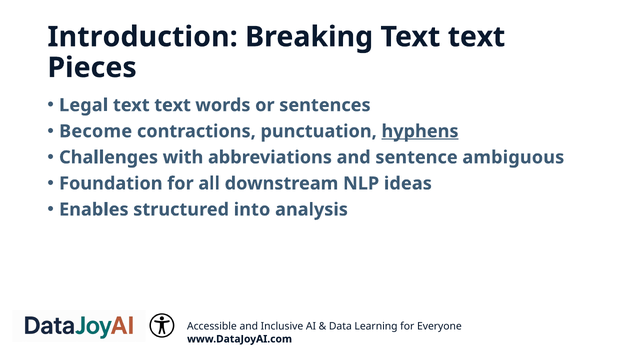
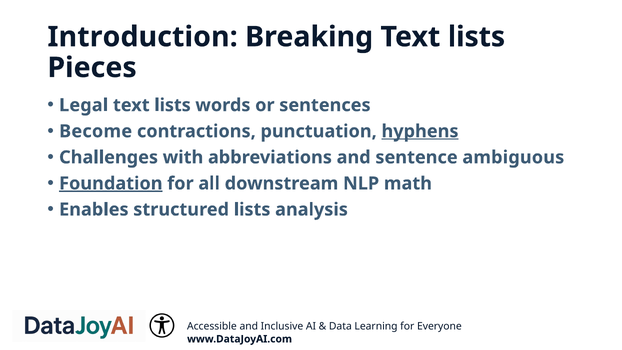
Breaking Text text: text -> lists (476, 37)
text: text -> lists (173, 105)
Foundation underline: none -> present (111, 183)
ideas: ideas -> math (408, 183)
structured into: into -> lists (252, 209)
